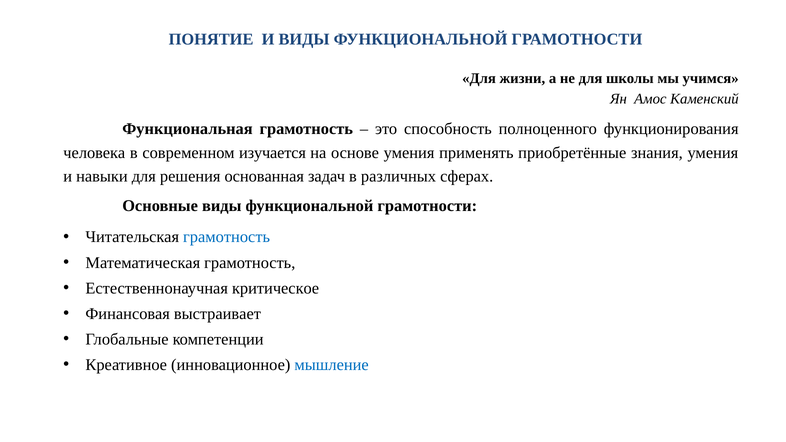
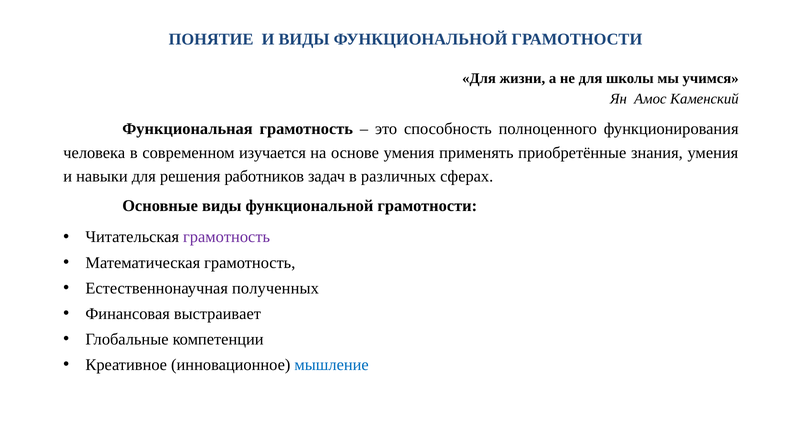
основанная: основанная -> работников (264, 176)
грамотность colour: blue -> purple (227, 237)
критическое: критическое -> полученных (275, 288)
